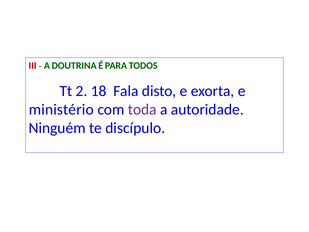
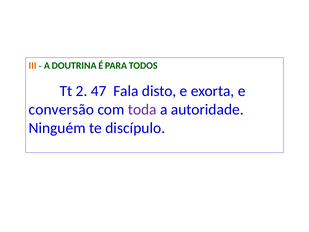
III colour: red -> orange (33, 66)
18: 18 -> 47 (99, 91)
ministério: ministério -> conversão (61, 109)
